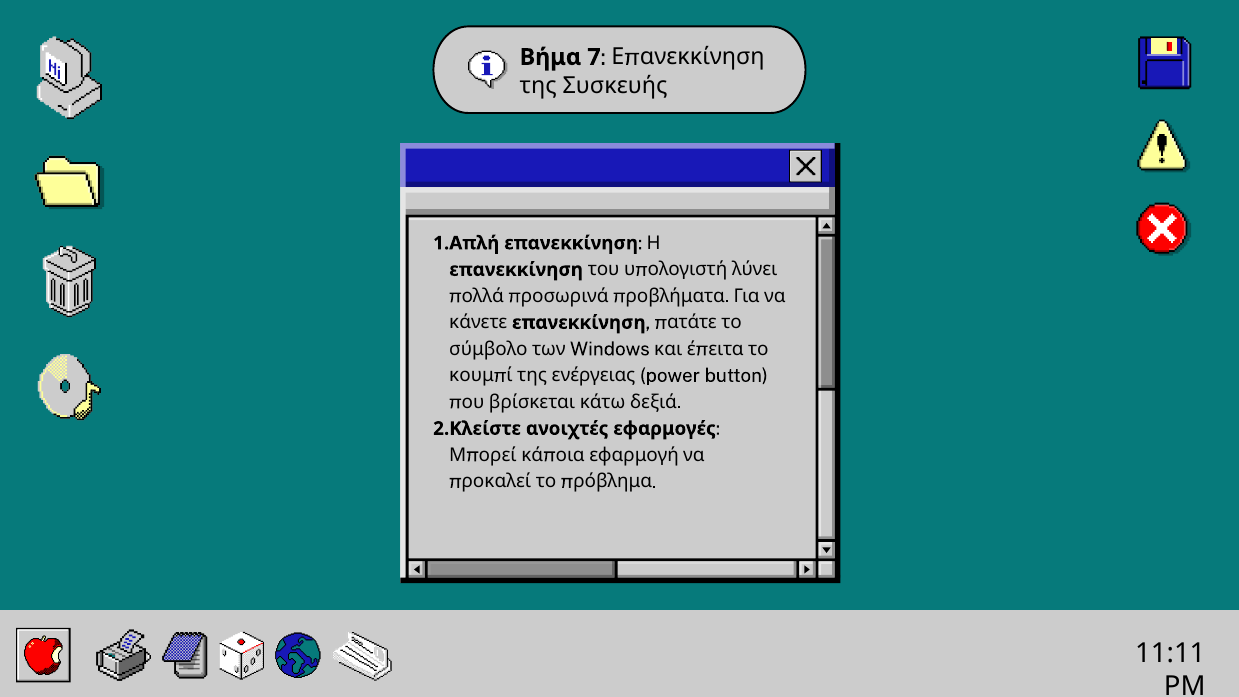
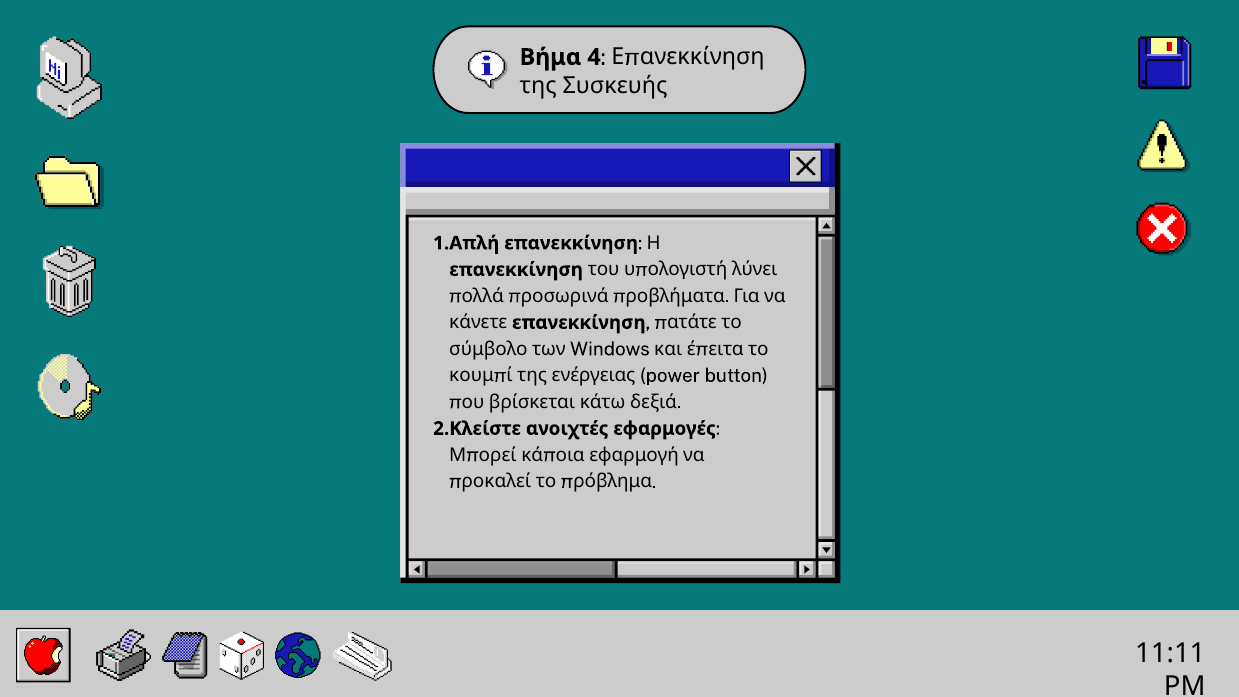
7: 7 -> 4 (594, 57)
